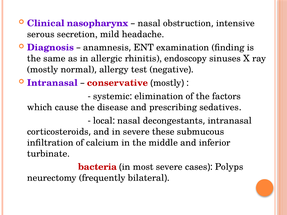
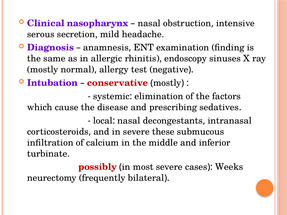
Intranasal: Intranasal -> Intubation (52, 83)
bacteria: bacteria -> possibly (98, 167)
Polyps: Polyps -> Weeks (229, 167)
